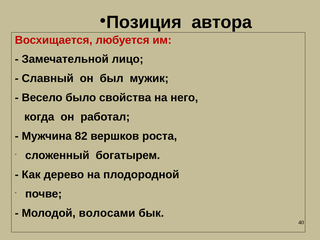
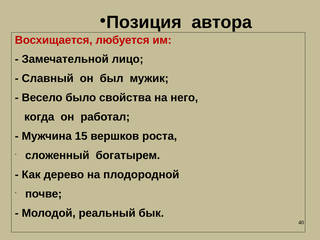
82: 82 -> 15 (81, 136)
волосами: волосами -> реальный (107, 213)
